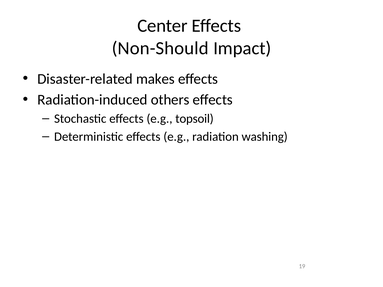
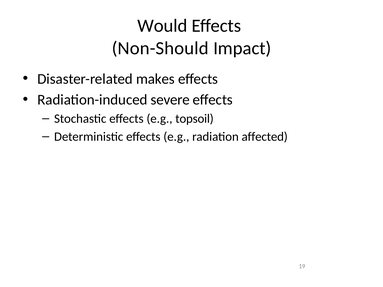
Center: Center -> Would (162, 26)
others: others -> severe (170, 100)
washing: washing -> affected (265, 137)
